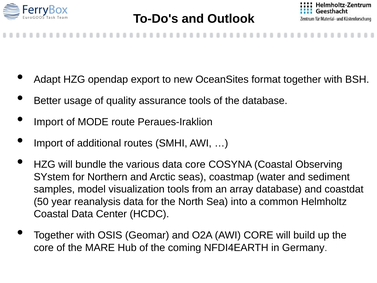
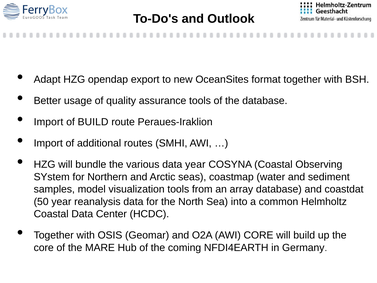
of MODE: MODE -> BUILD (93, 122)
data core: core -> year (195, 164)
